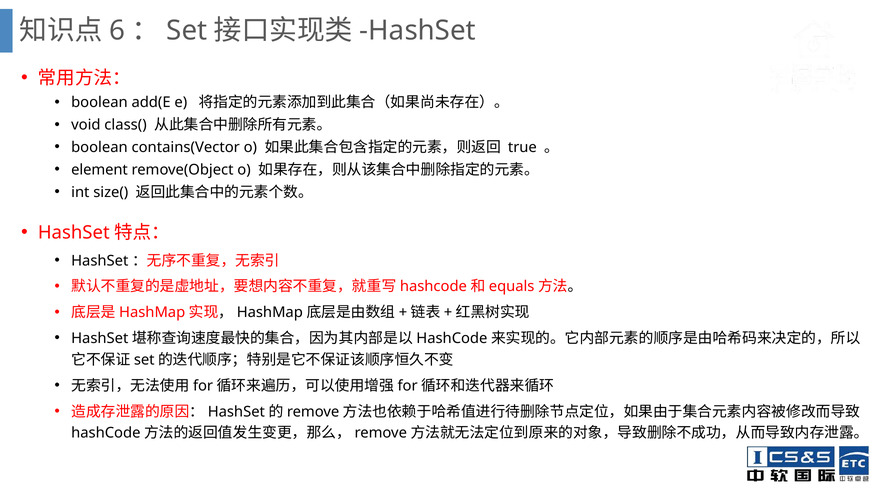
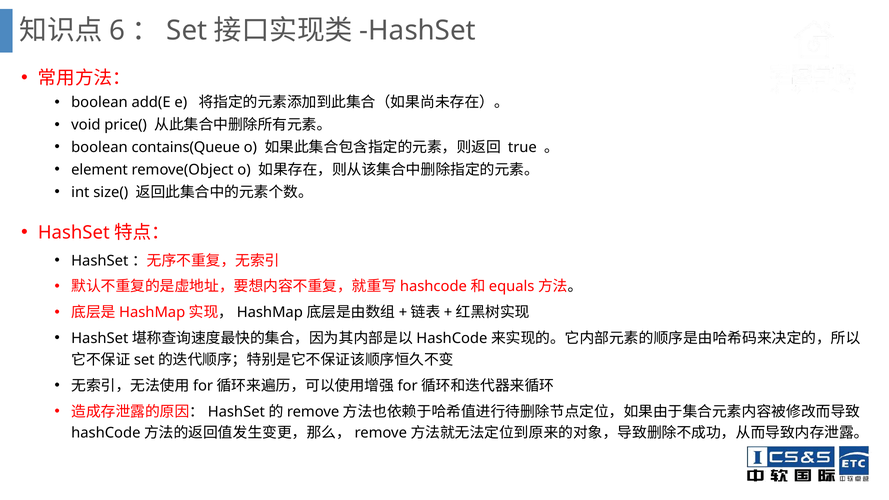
class(: class( -> price( (126, 125)
contains(Vector: contains(Vector -> contains(Queue (186, 147)
